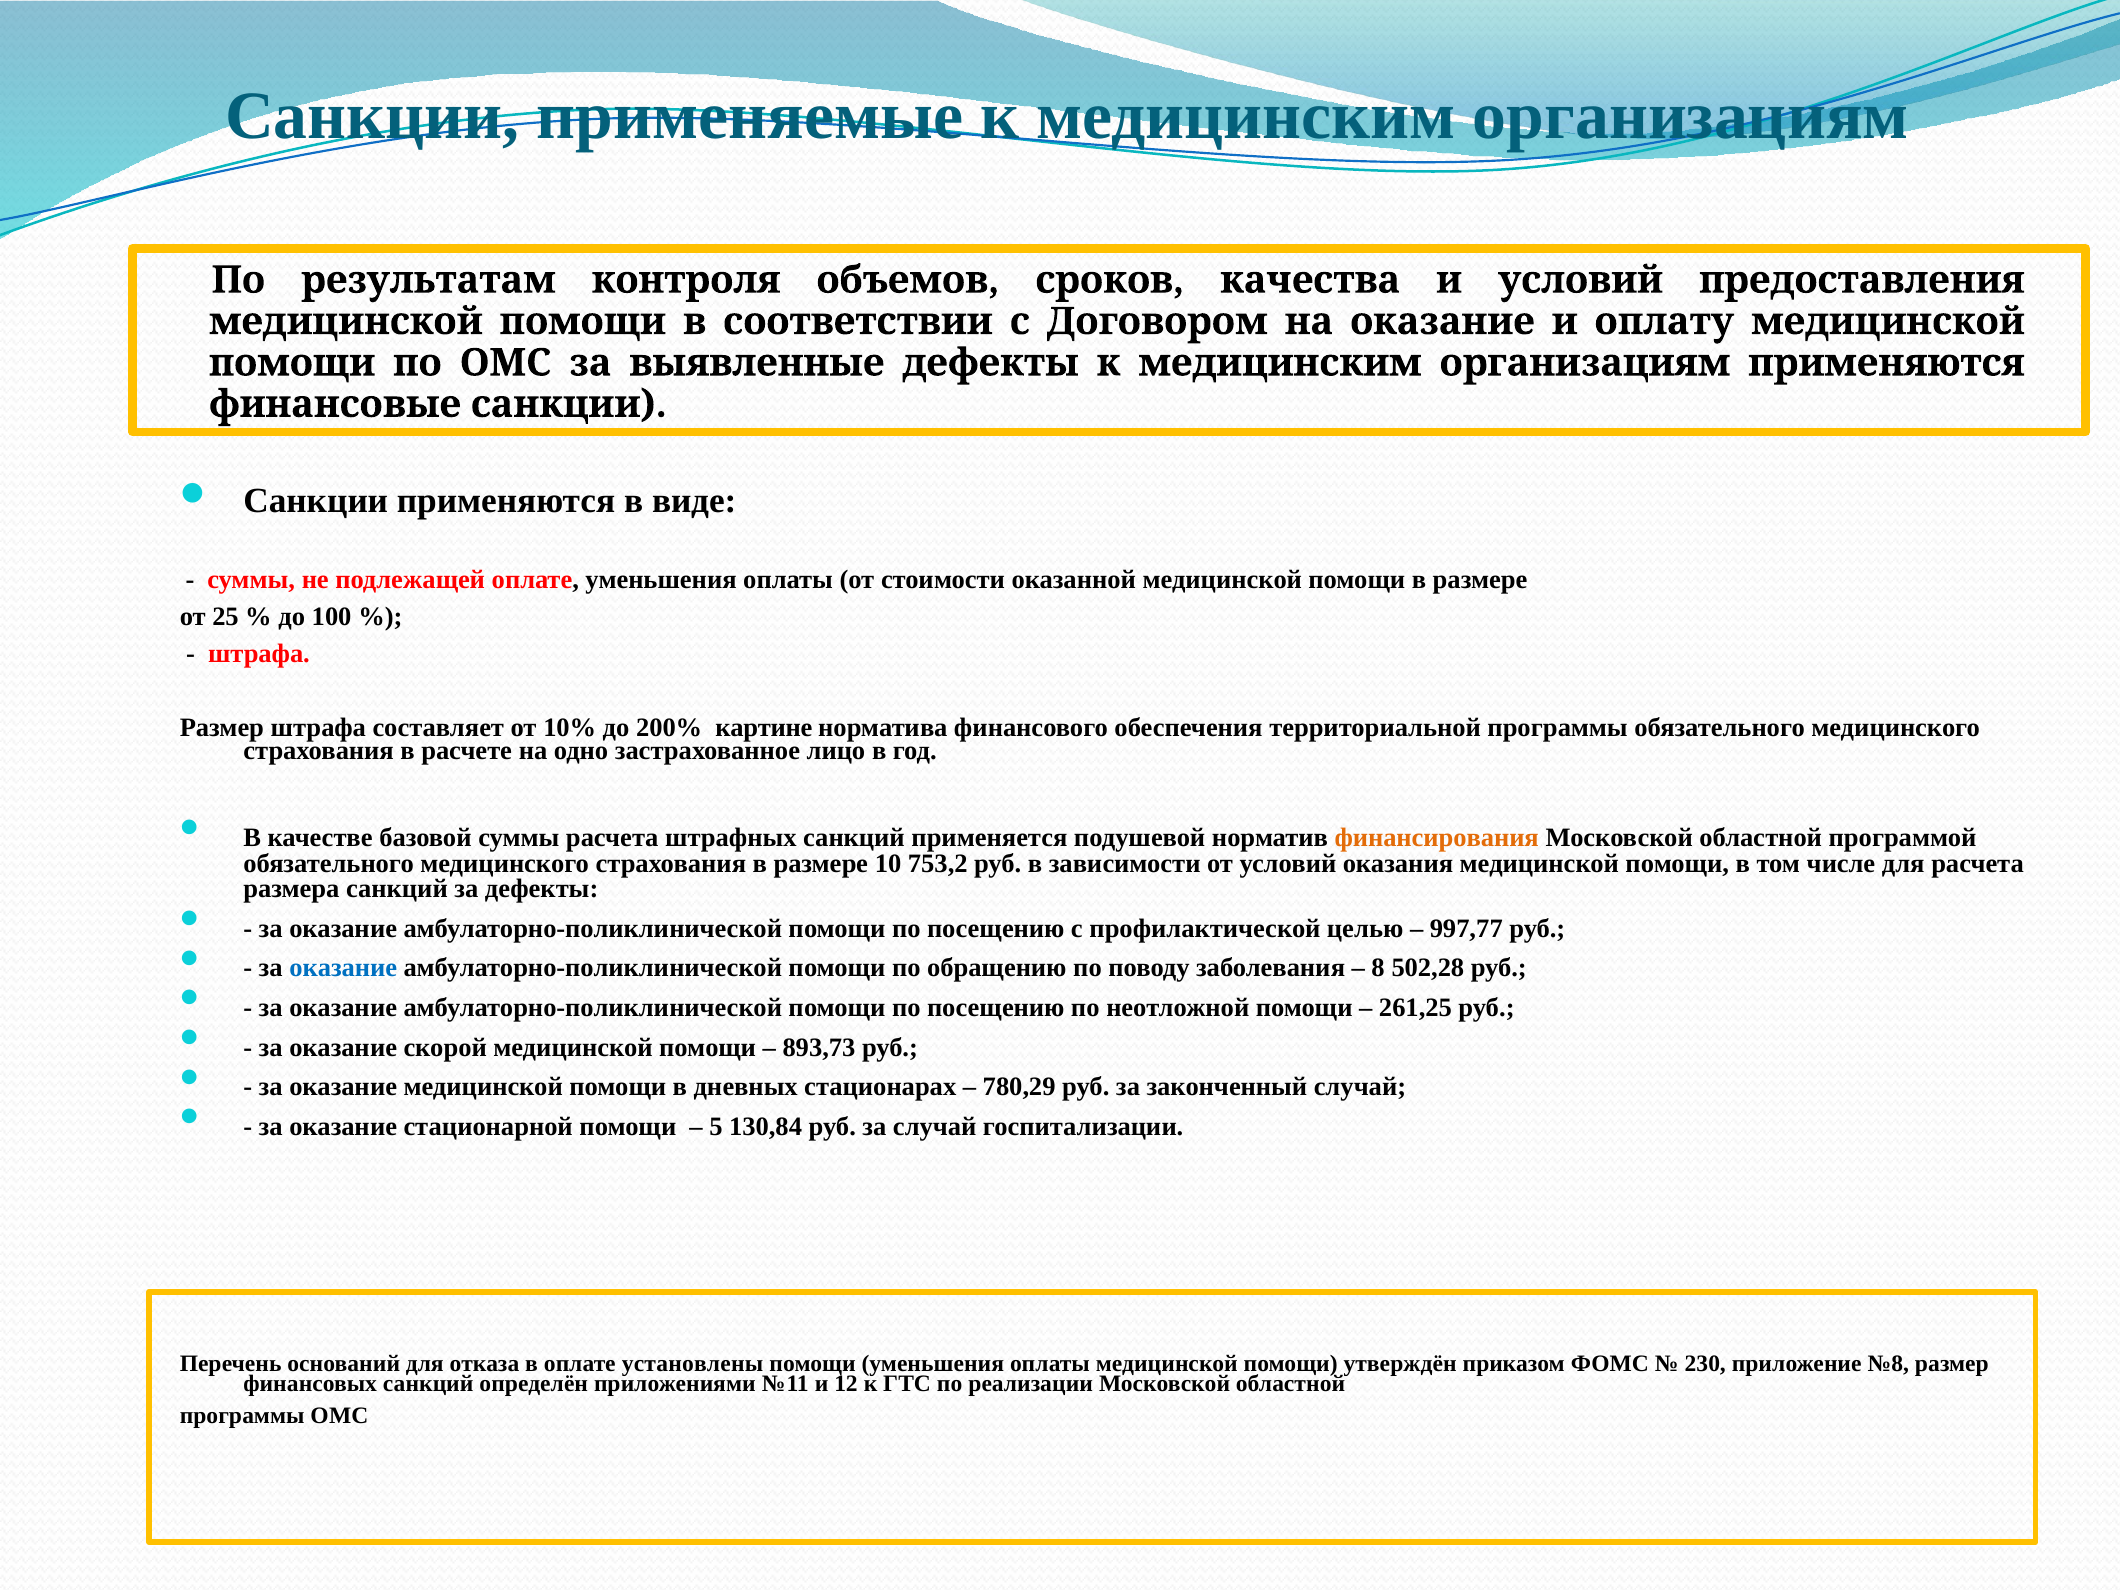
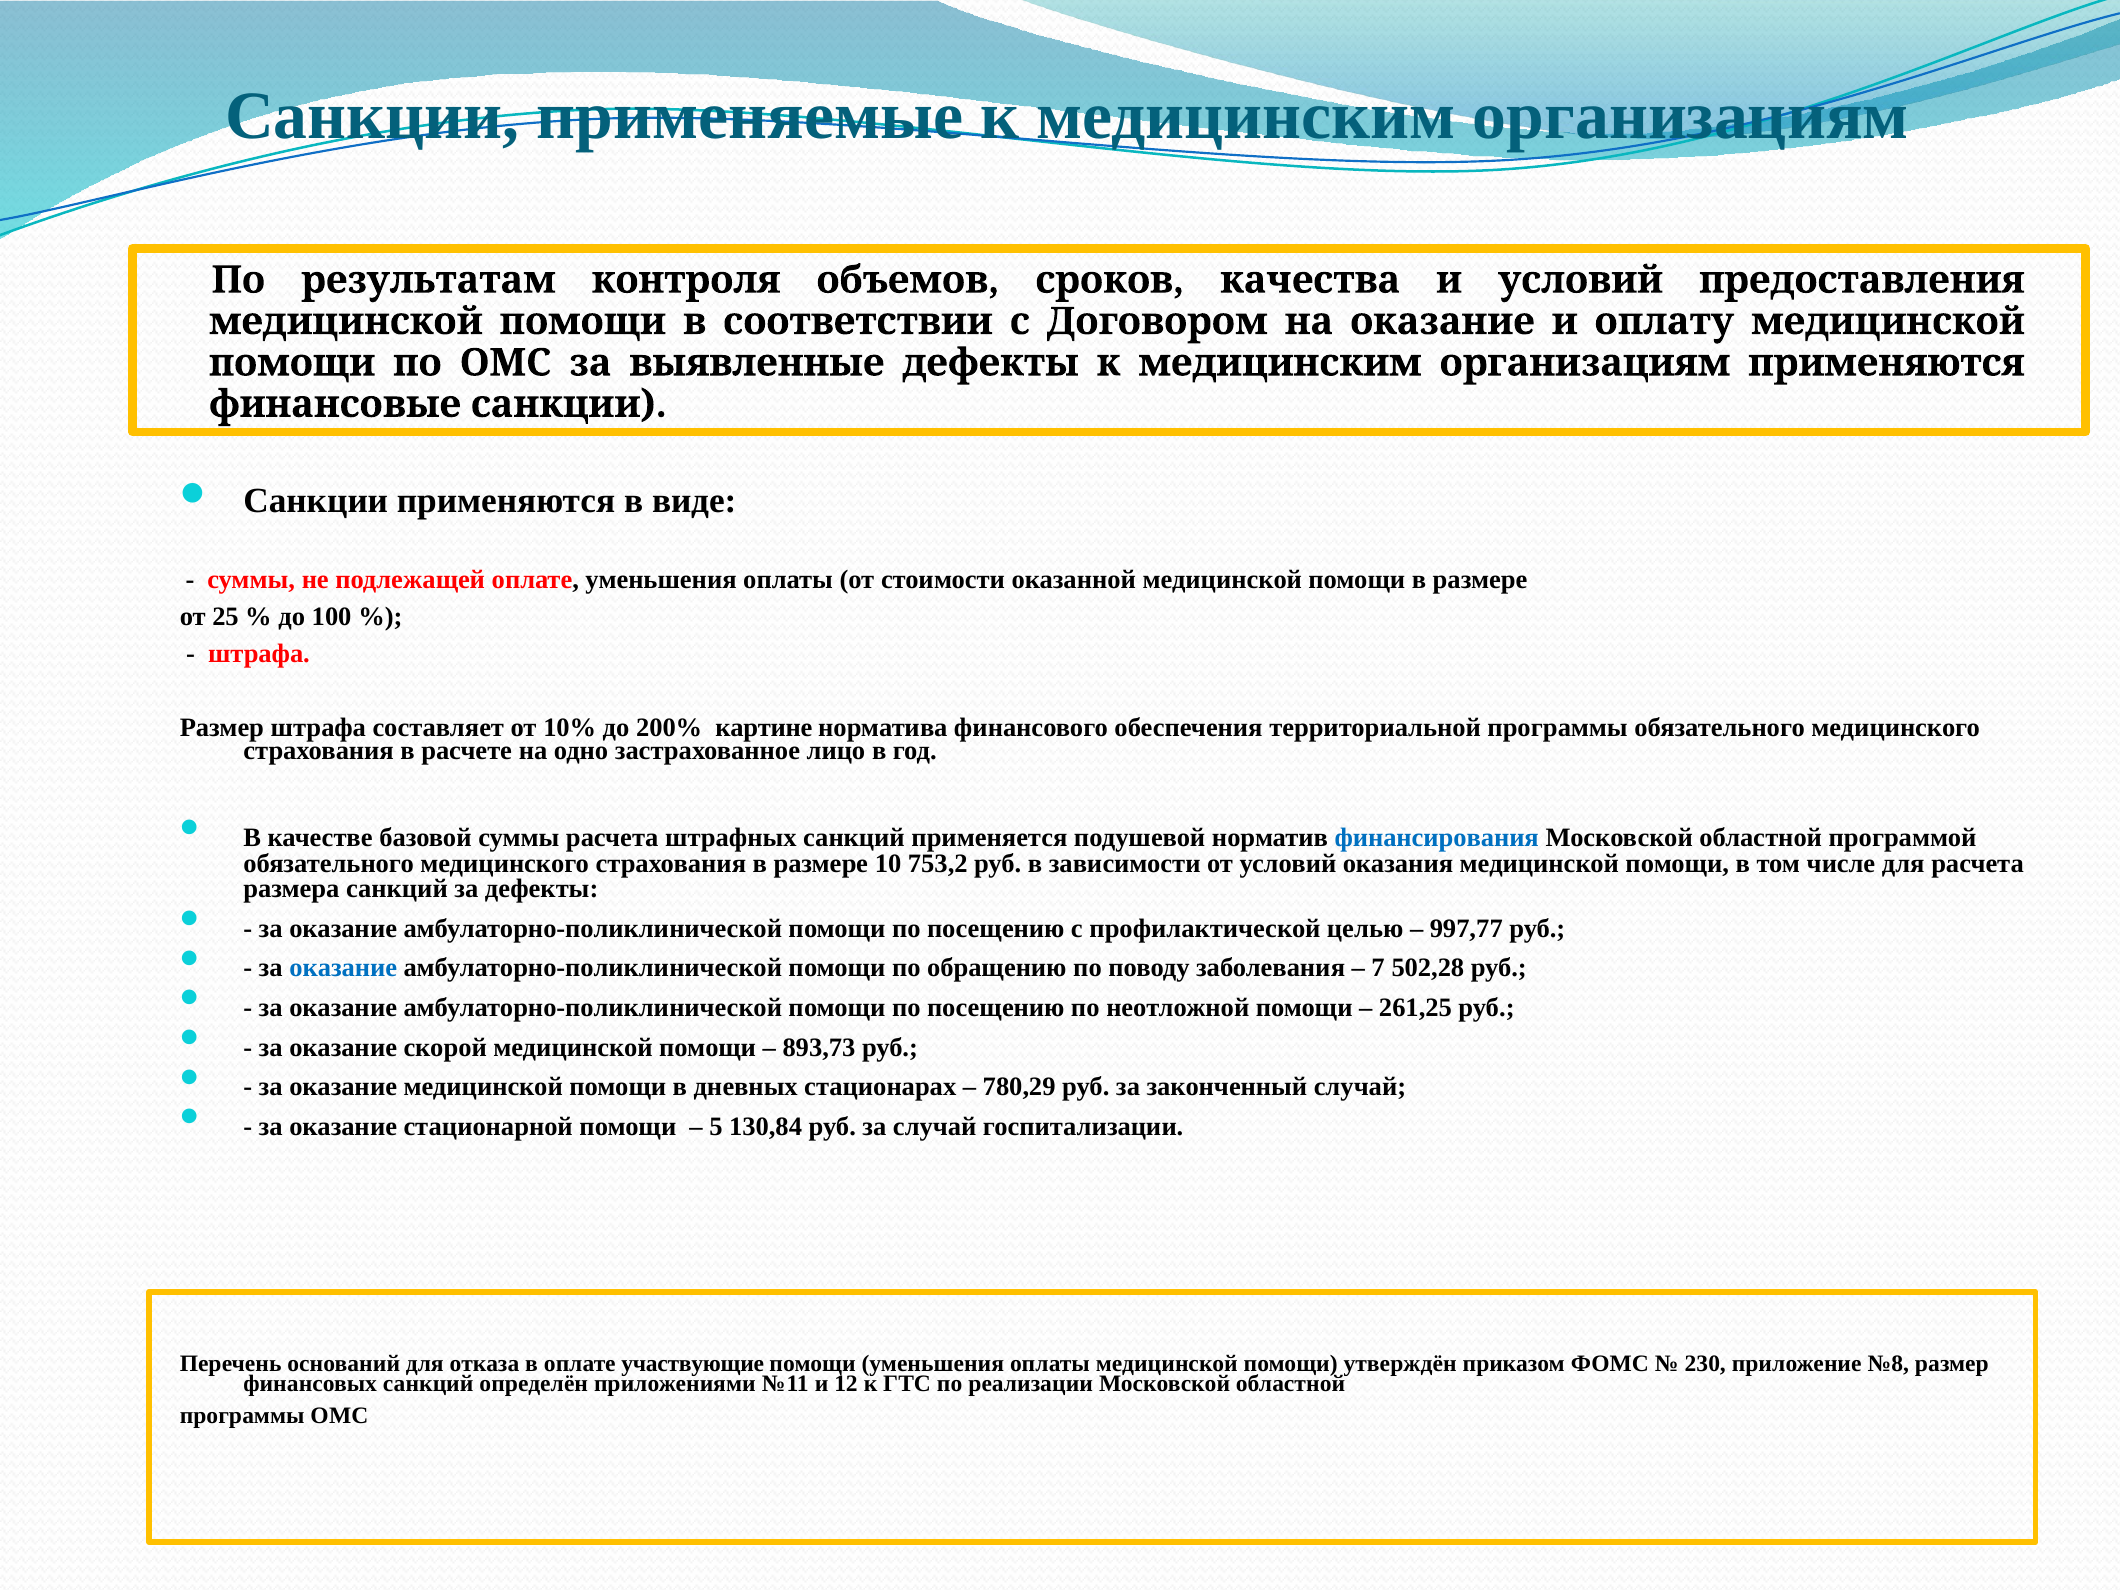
финансирования colour: orange -> blue (1437, 838)
8: 8 -> 7 (1378, 968)
установлены: установлены -> участвующие (693, 1364)
